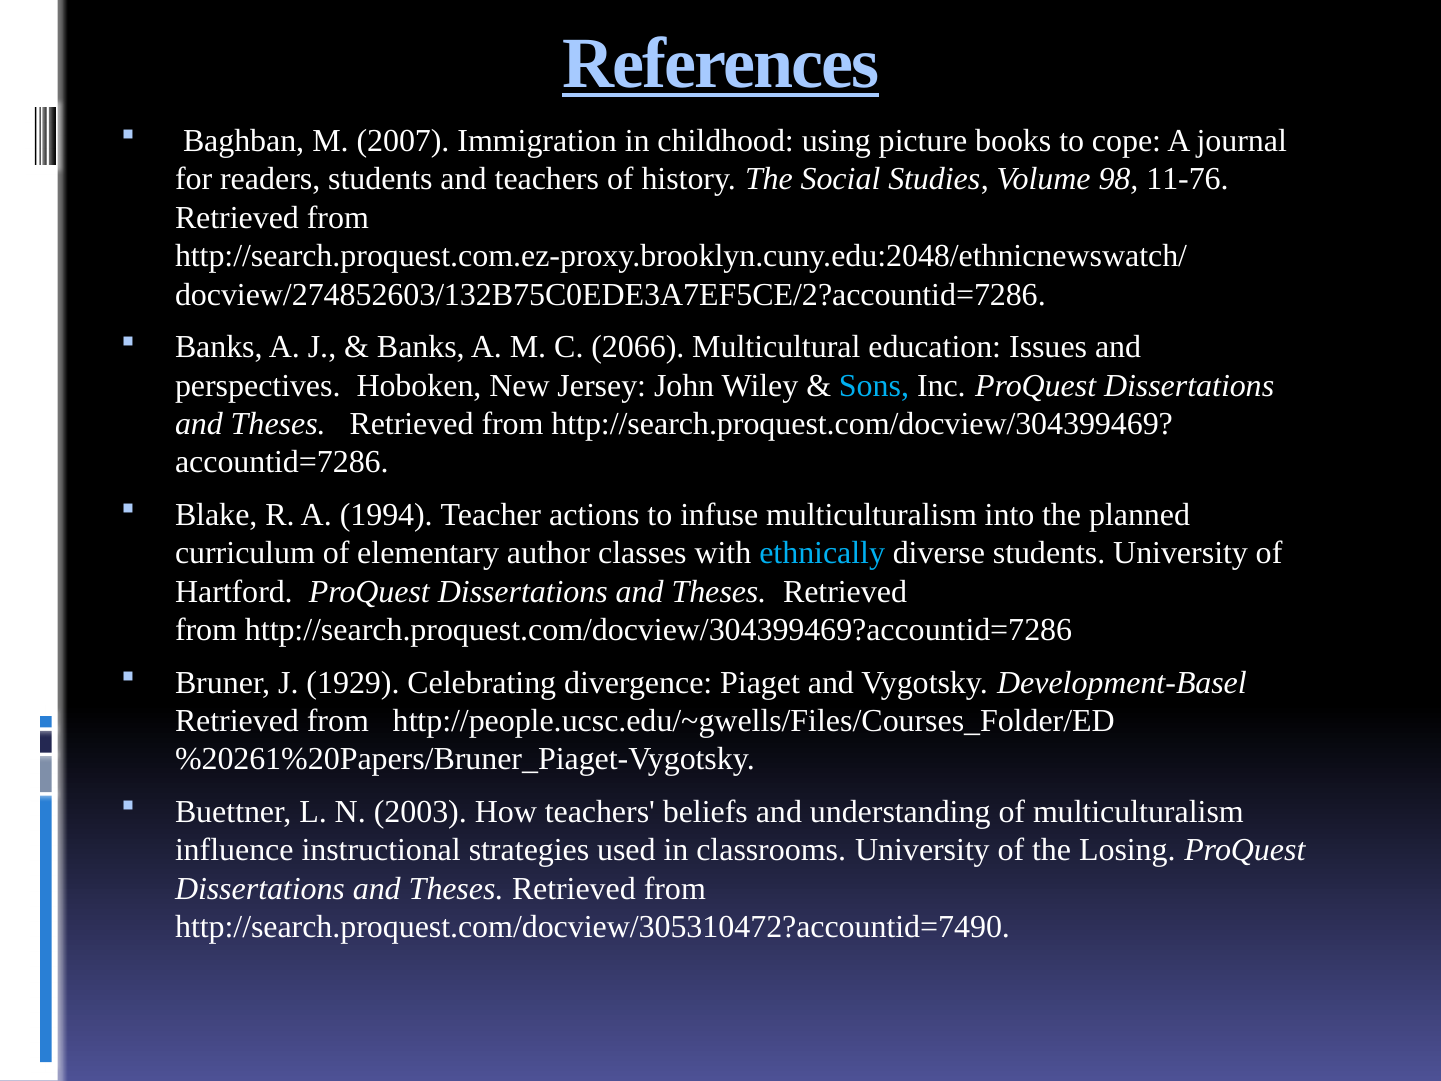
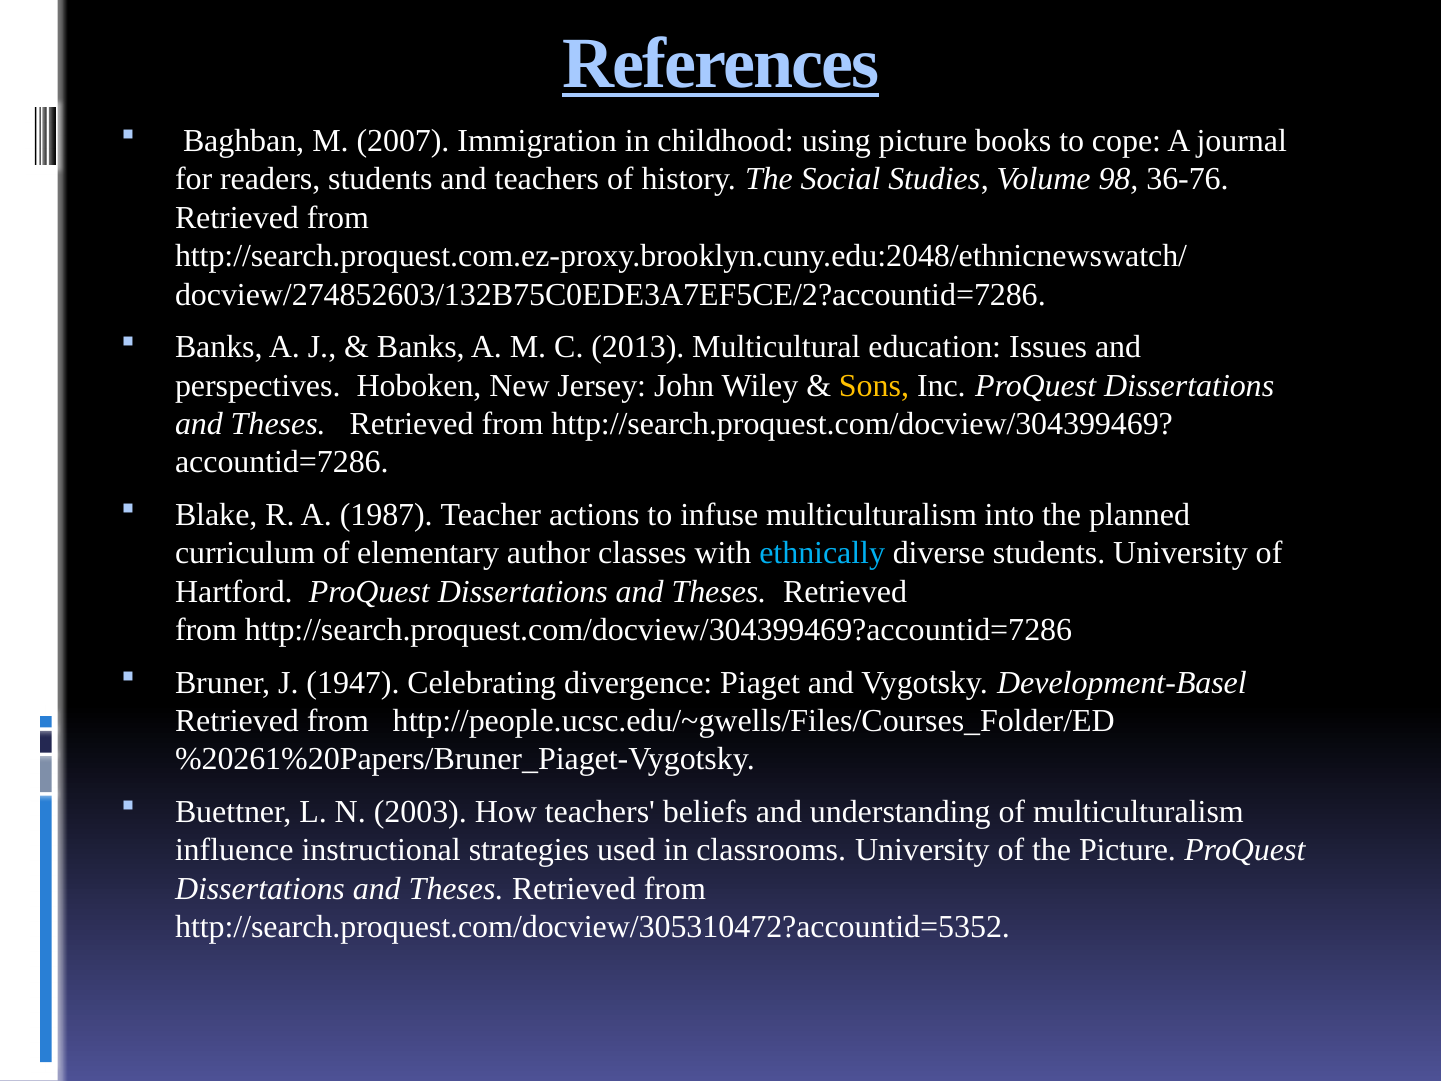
11-76: 11-76 -> 36-76 (1188, 179)
2066: 2066 -> 2013 (638, 347)
Sons colour: light blue -> yellow (874, 385)
1994: 1994 -> 1987 (386, 515)
1929: 1929 -> 1947 (353, 682)
the Losing: Losing -> Picture (1127, 850)
http://search.proquest.com/docview/305310472?accountid=7490: http://search.proquest.com/docview/305310472?accountid=7490 -> http://search.proquest.com/docview/305310472?accountid=5352 (593, 927)
